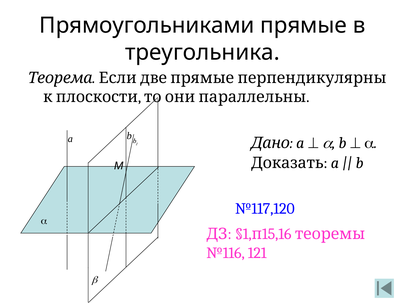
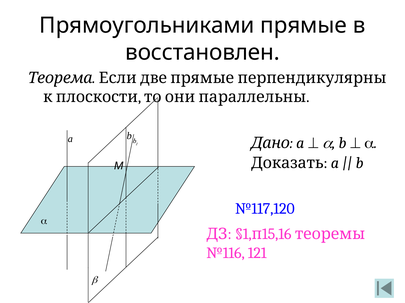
треугольника: треугольника -> восстановлен (203, 53)
